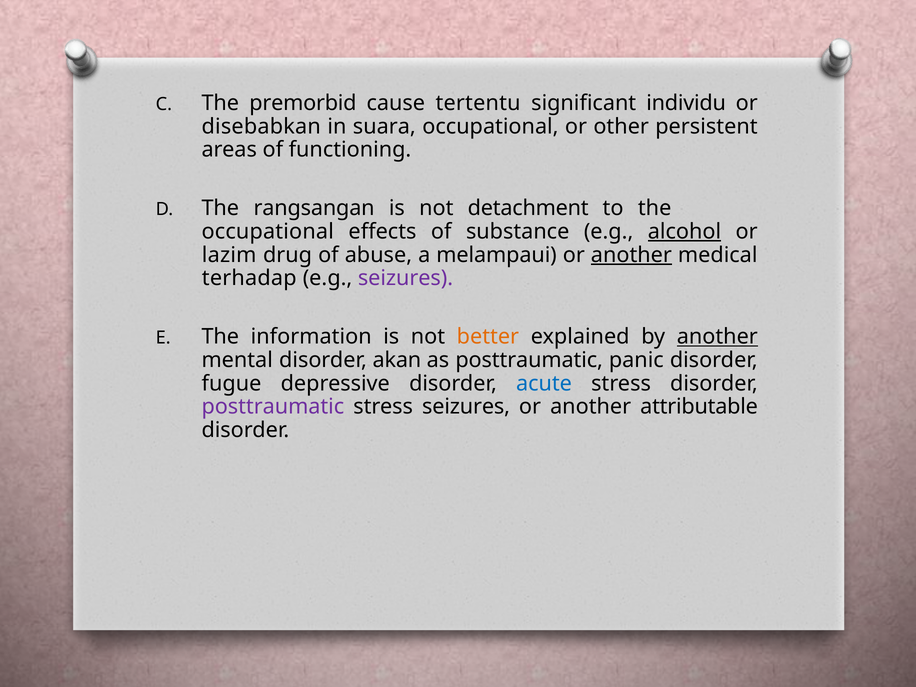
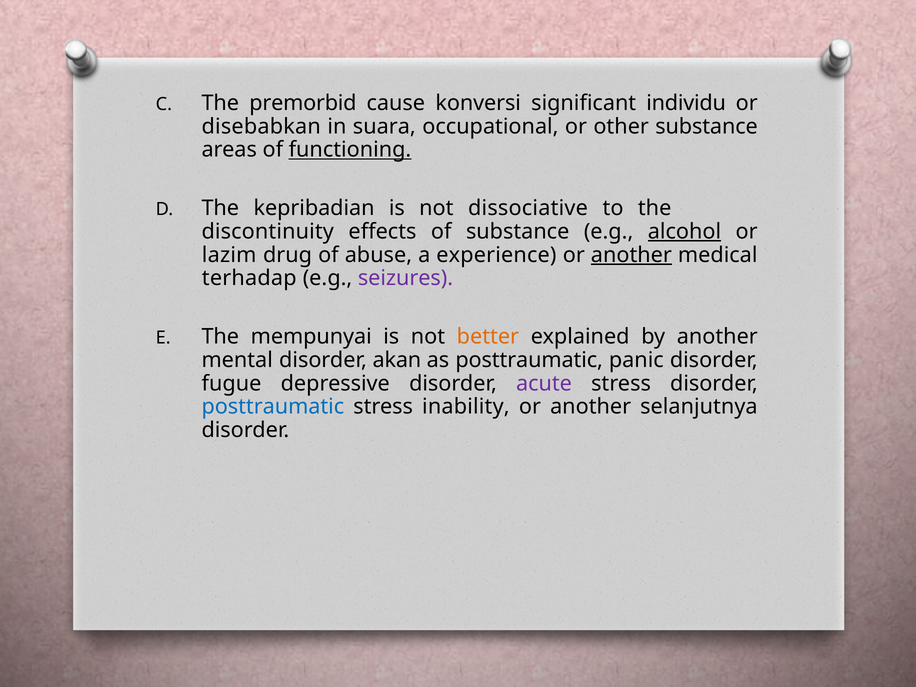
tertentu: tertentu -> konversi (478, 103)
other persistent: persistent -> substance (707, 126)
functioning underline: none -> present (350, 150)
rangsangan: rangsangan -> kepribadian (314, 208)
detachment: detachment -> dissociative (528, 208)
occupational: occupational -> discontinuity (268, 232)
melampaui: melampaui -> experience (496, 255)
information: information -> mempunyai (311, 337)
another underline: present -> none (717, 337)
acute colour: blue -> purple (544, 383)
posttraumatic colour: purple -> blue (273, 407)
stress seizures: seizures -> inability (466, 407)
attributable: attributable -> selanjutnya (699, 407)
